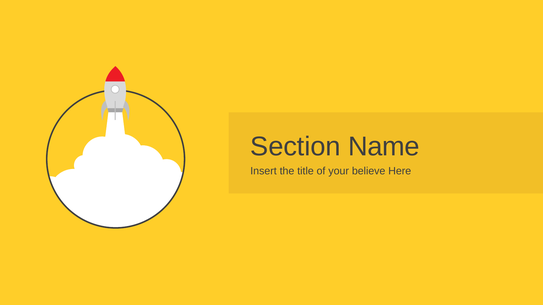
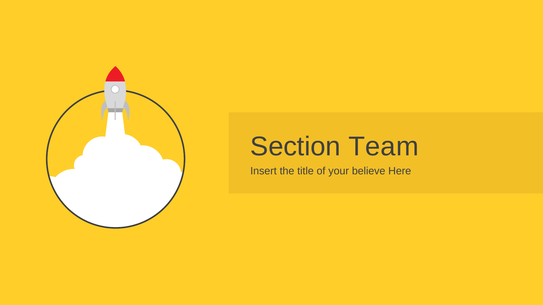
Name: Name -> Team (384, 147)
